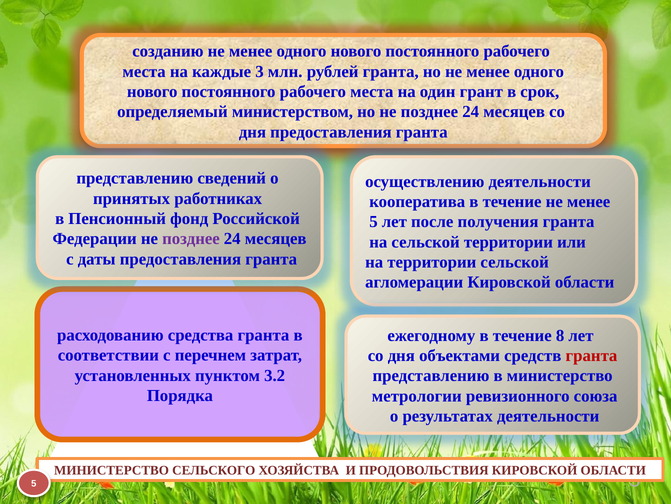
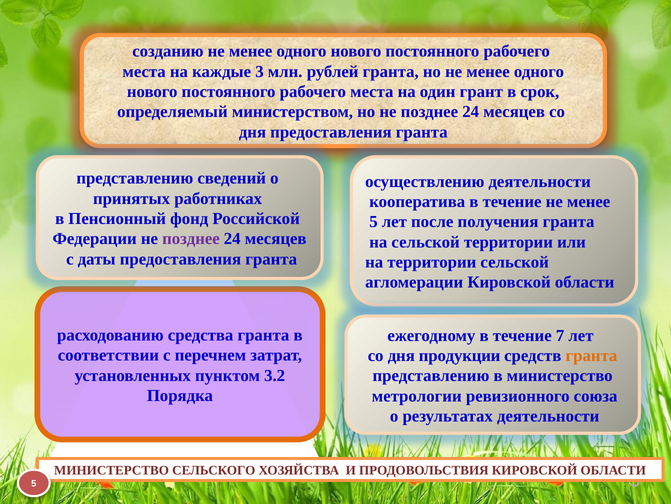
8: 8 -> 7 (560, 335)
объектами: объектами -> продукции (460, 355)
гранта colour: red -> orange (591, 355)
